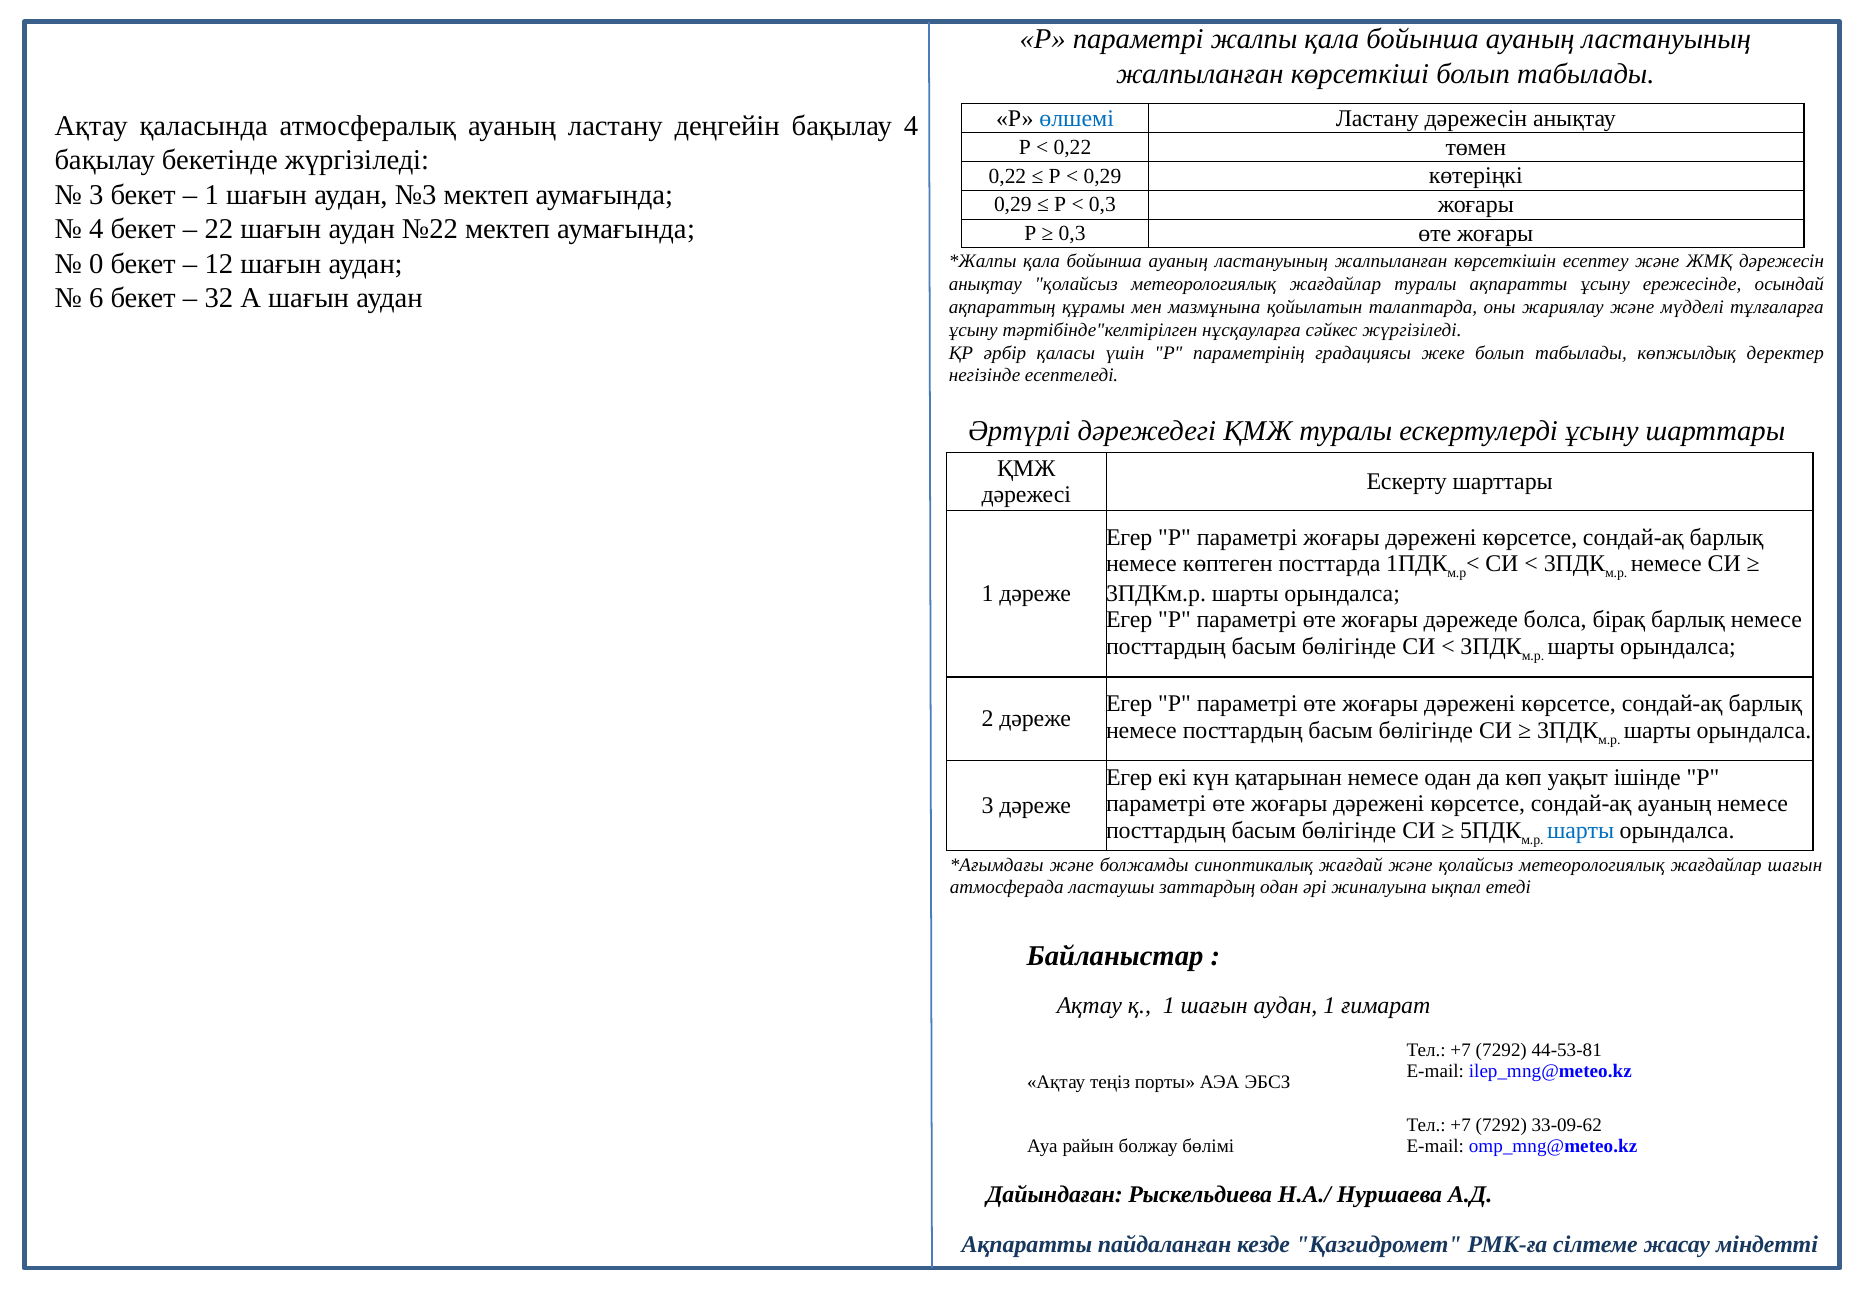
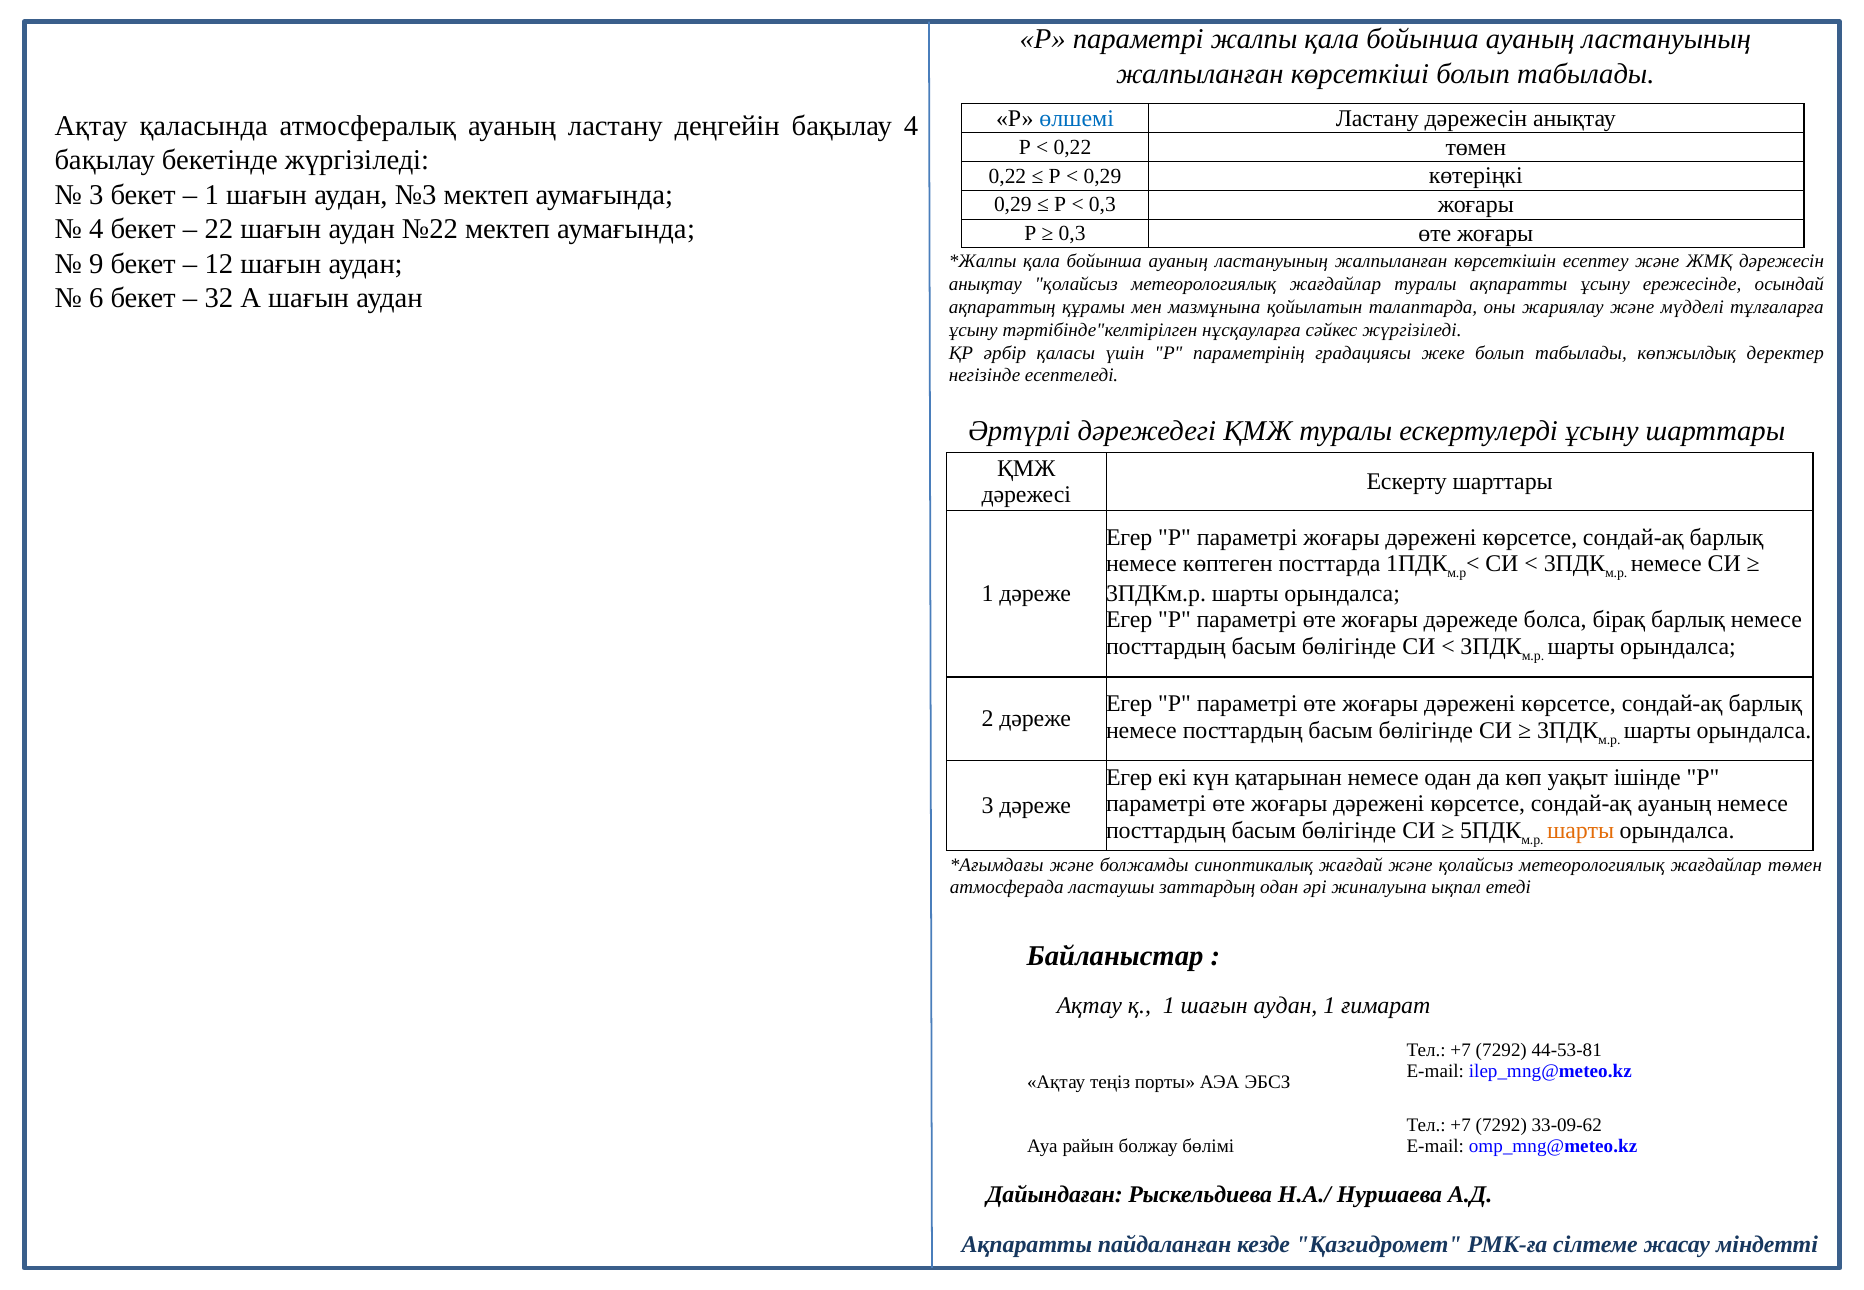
0: 0 -> 9 (96, 264)
шарты colour: blue -> orange (1581, 830)
жағдайлар шағын: шағын -> төмен (1795, 865)
